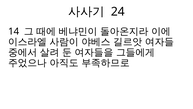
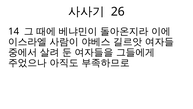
24: 24 -> 26 (118, 12)
